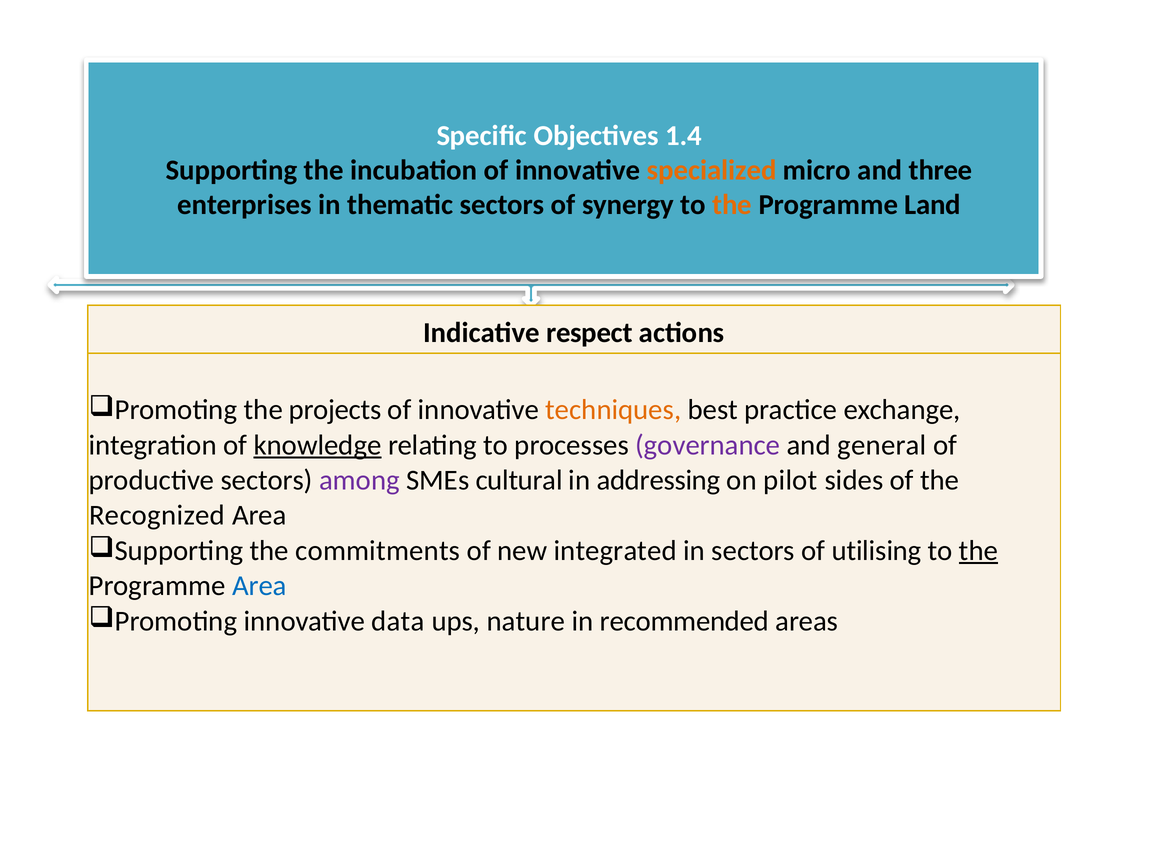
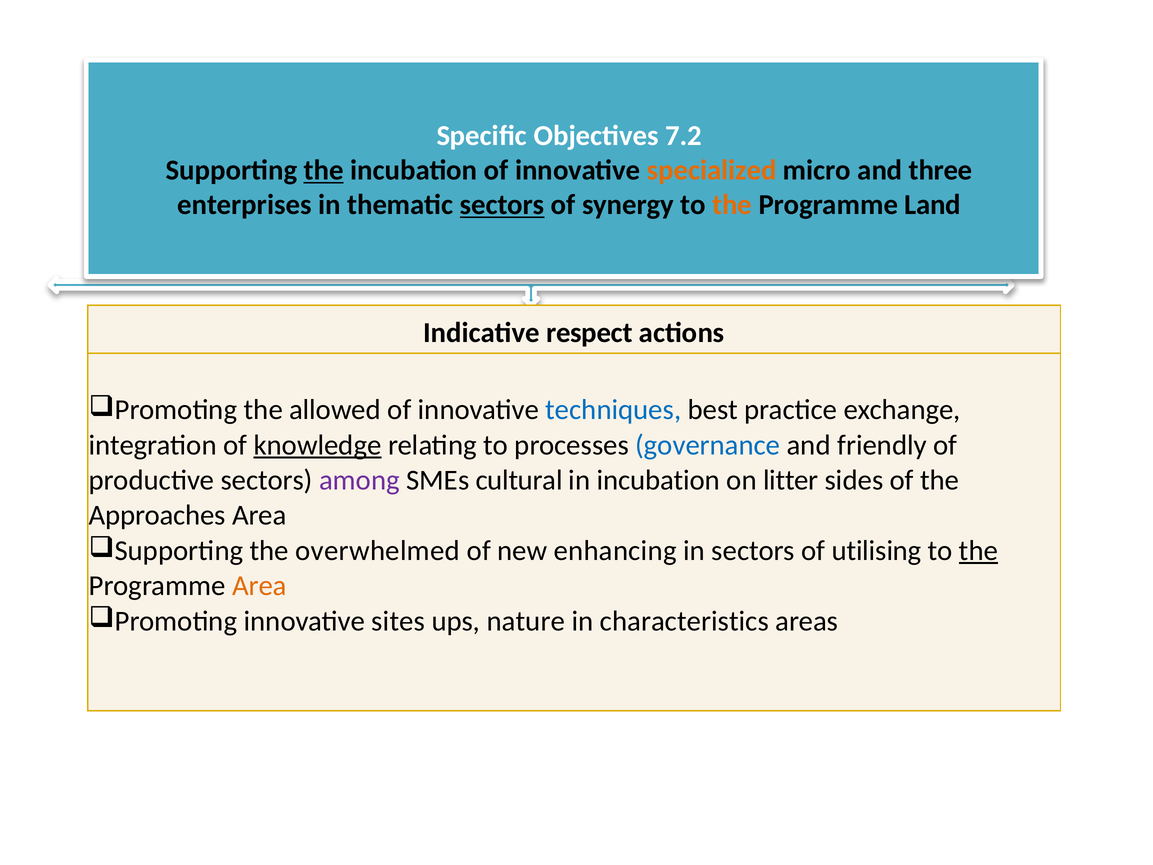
1.4: 1.4 -> 7.2 (684, 136)
the underline: none -> present (324, 170)
sectors underline: none -> present (502, 205)
projects: projects -> allowed (335, 410)
techniques colour: orange -> blue (613, 410)
governance colour: purple -> blue (708, 445)
general: general -> friendly (882, 445)
in addressing: addressing -> incubation (658, 480)
pilot: pilot -> litter (791, 480)
Recognized: Recognized -> Approaches (157, 515)
commitments: commitments -> overwhelmed (378, 550)
integrated: integrated -> enhancing (615, 550)
Area colour: blue -> orange (259, 586)
data: data -> sites (398, 621)
recommended: recommended -> characteristics (684, 621)
